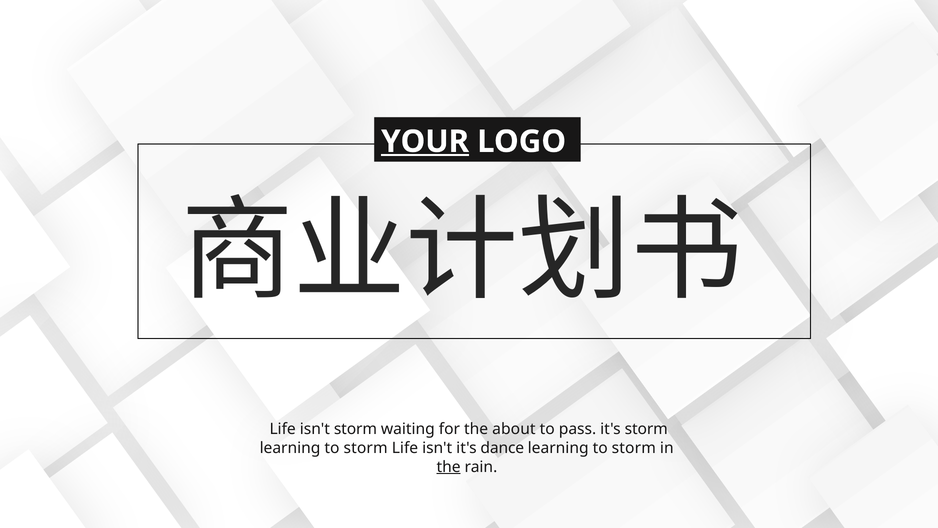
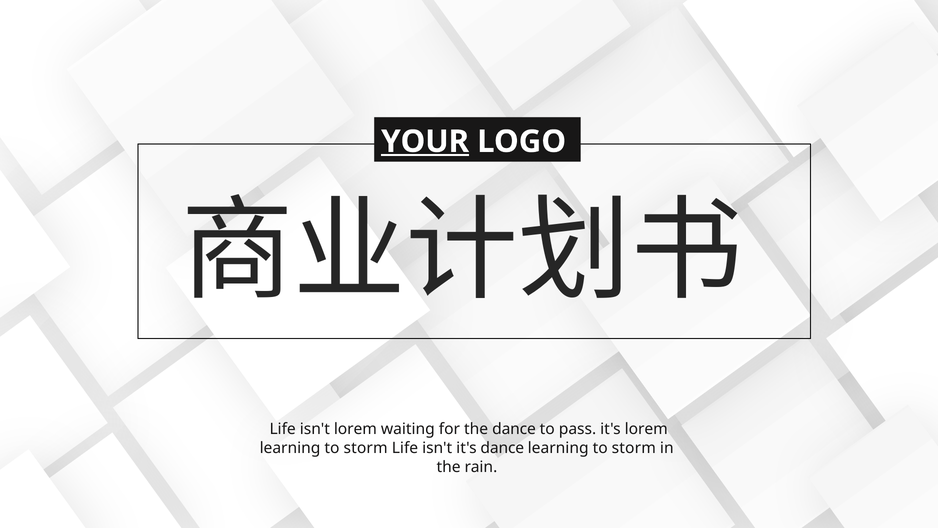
isn't storm: storm -> lorem (355, 429)
the about: about -> dance (514, 429)
it's storm: storm -> lorem (646, 429)
the underline: present -> none (449, 467)
